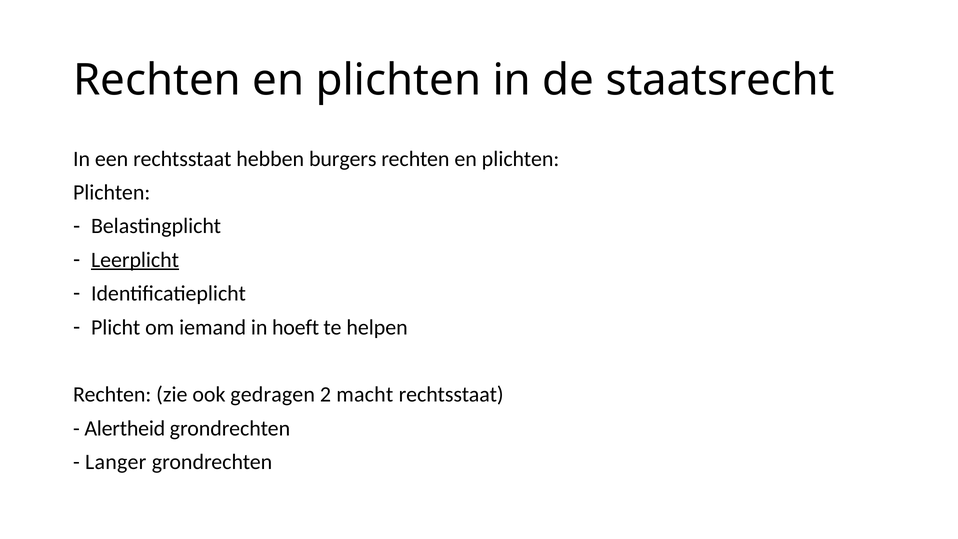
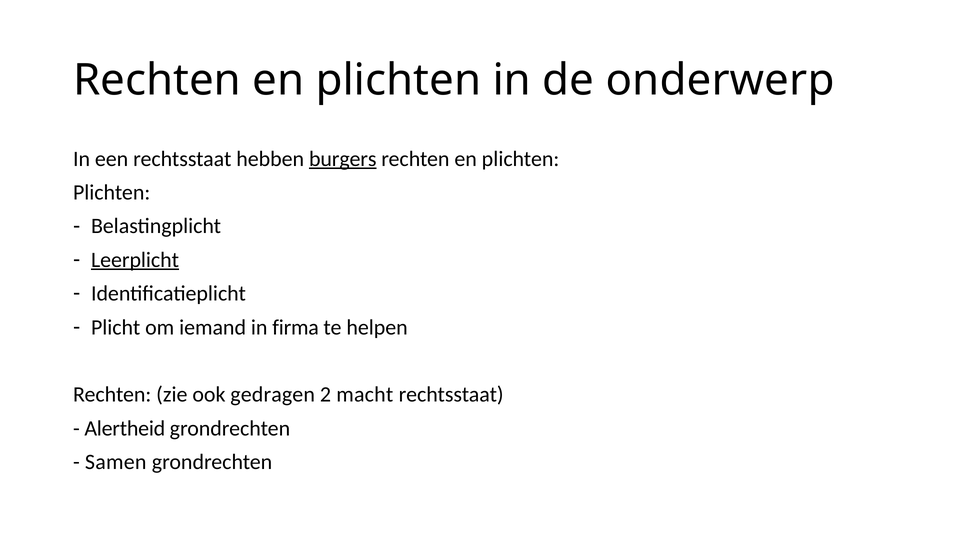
staatsrecht: staatsrecht -> onderwerp (720, 80)
burgers underline: none -> present (343, 159)
hoeft: hoeft -> firma (296, 327)
Langer: Langer -> Samen (116, 462)
